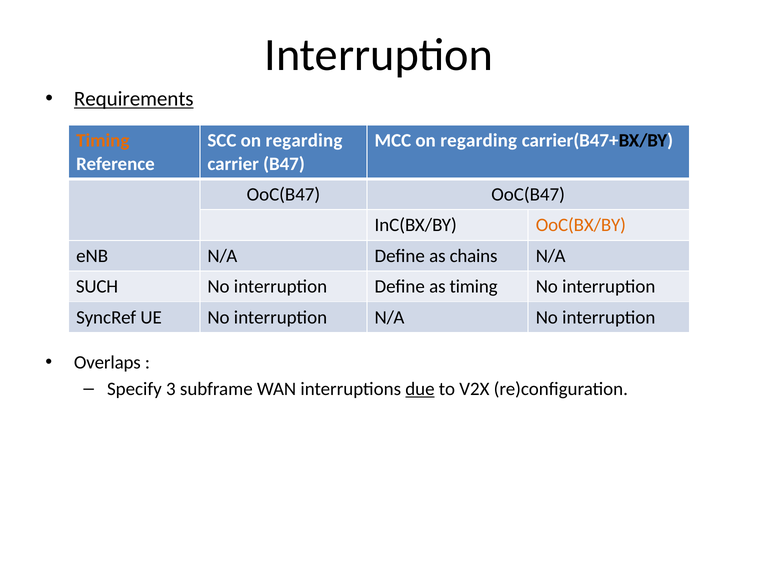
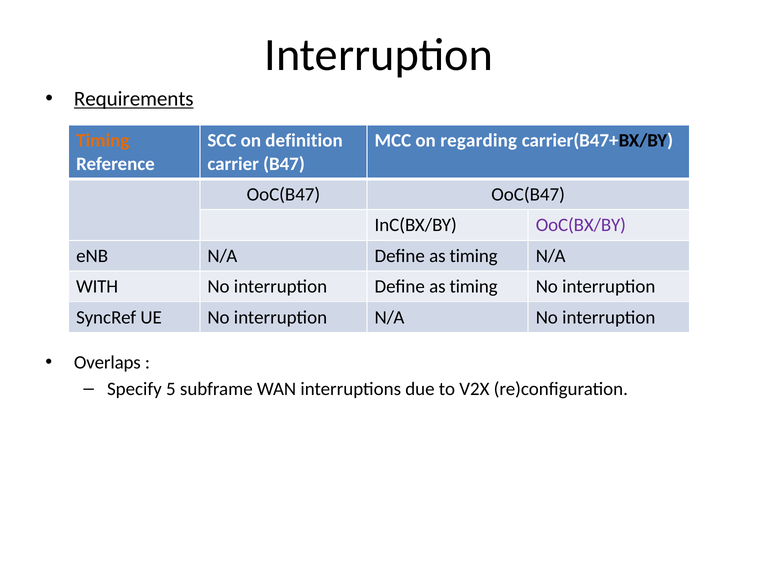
SCC on regarding: regarding -> definition (304, 141)
OoC(BX/BY colour: orange -> purple (581, 225)
N/A Define as chains: chains -> timing (474, 256)
SUCH: SUCH -> WITH (97, 287)
3: 3 -> 5 (171, 389)
due underline: present -> none (420, 389)
